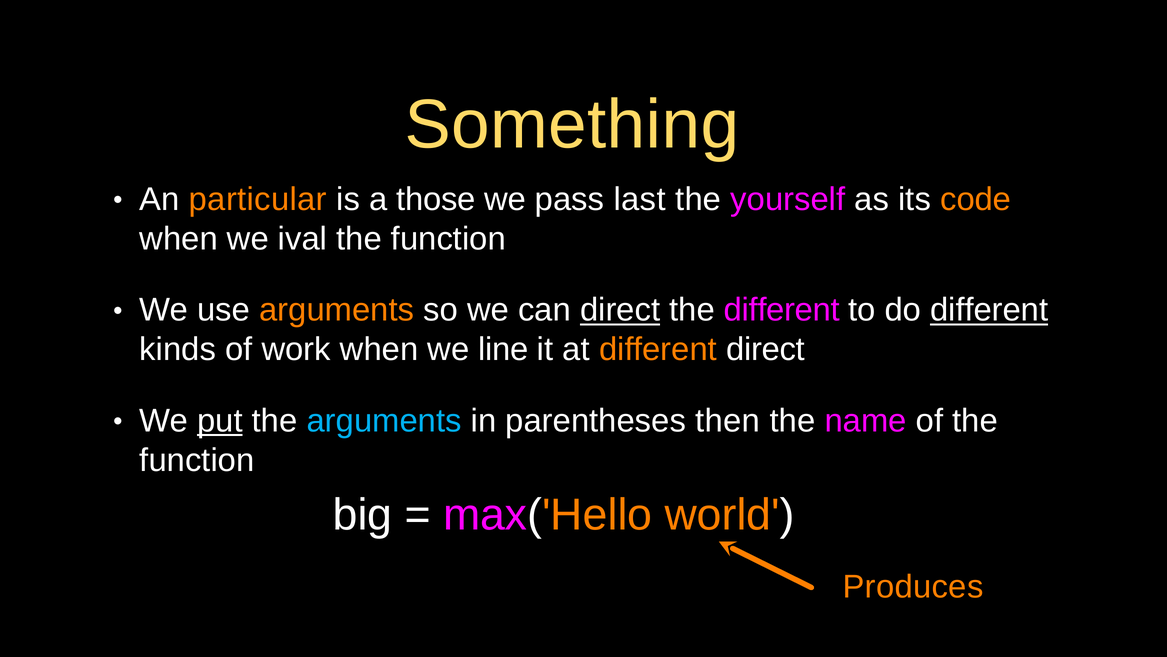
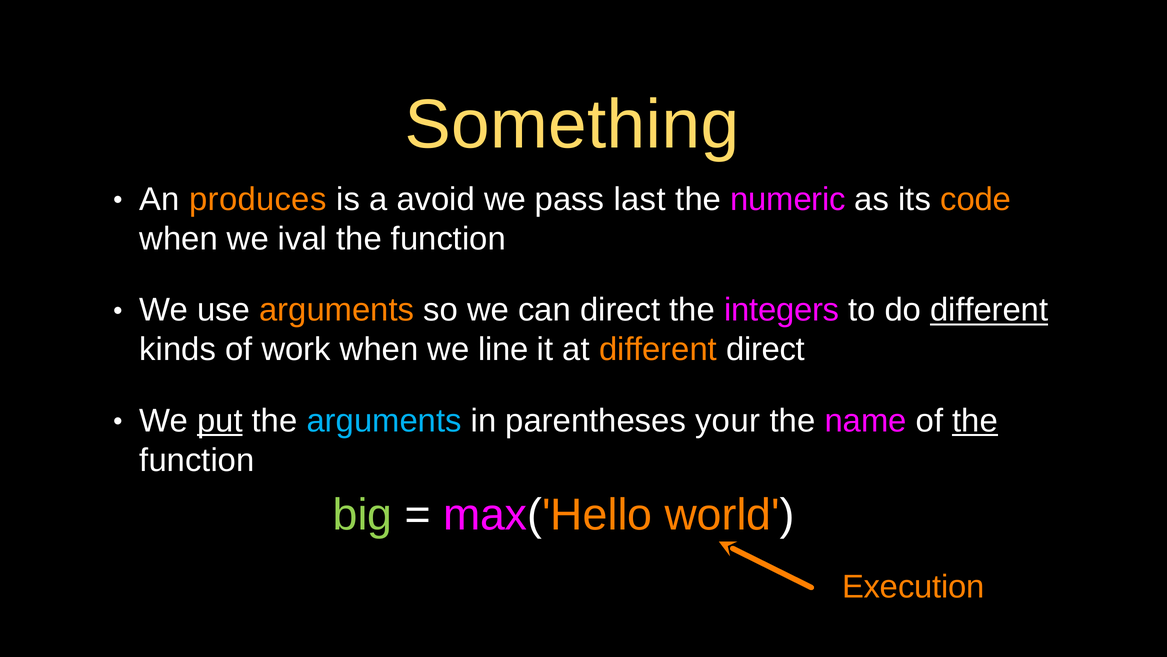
particular: particular -> produces (258, 199)
those: those -> avoid (436, 199)
yourself: yourself -> numeric (788, 199)
direct underline: present -> none (620, 310)
the different: different -> integers (782, 310)
then: then -> your (728, 421)
the underline: none -> present (975, 421)
big colour: white -> light green (363, 515)
Produces: Produces -> Execution (913, 586)
